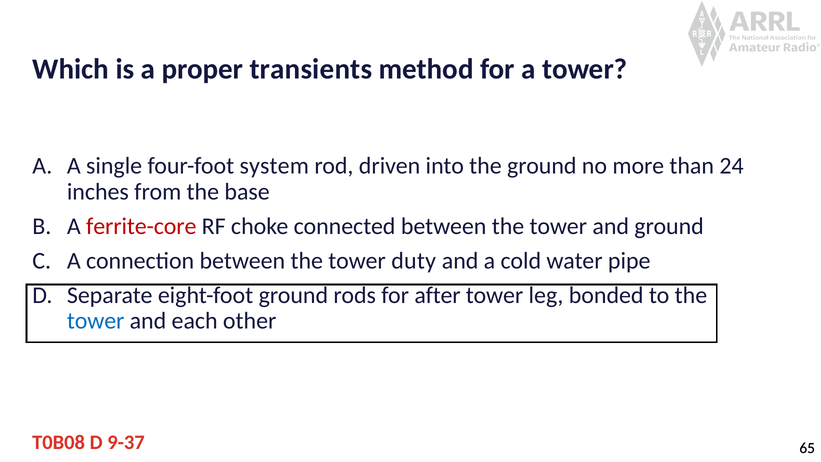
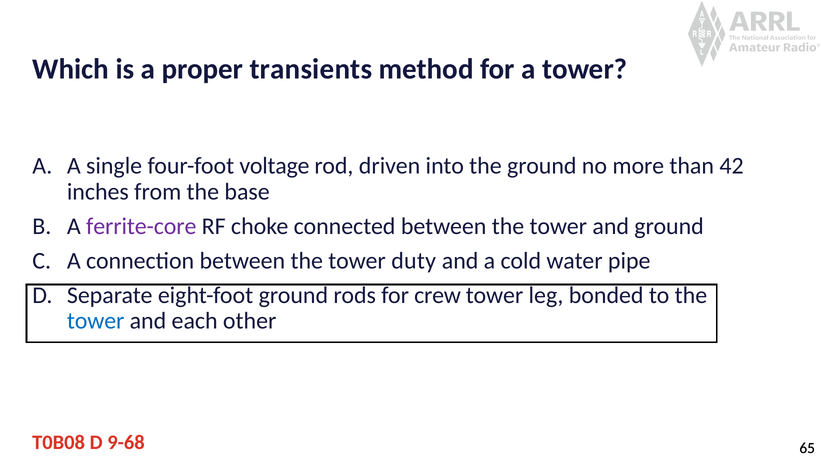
system: system -> voltage (274, 166)
24: 24 -> 42 (732, 166)
ferrite-core colour: red -> purple (141, 226)
after: after -> crew (438, 295)
9-37: 9-37 -> 9-68 (126, 442)
